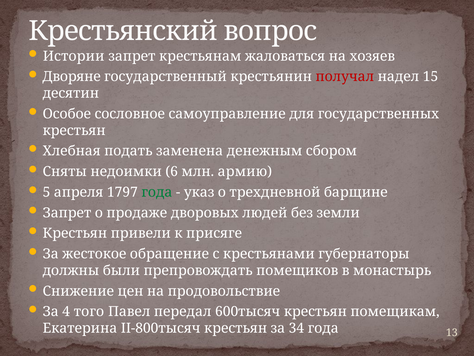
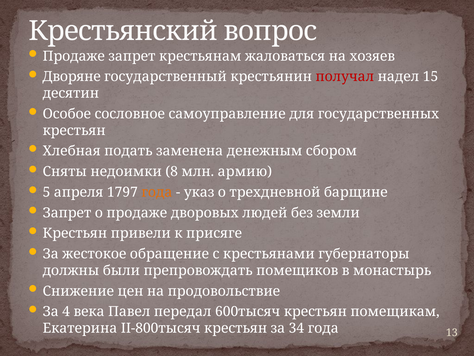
Истории: Истории -> Продаже (74, 56)
6: 6 -> 8 (172, 171)
года colour: green -> orange (157, 192)
того: того -> века (89, 311)
